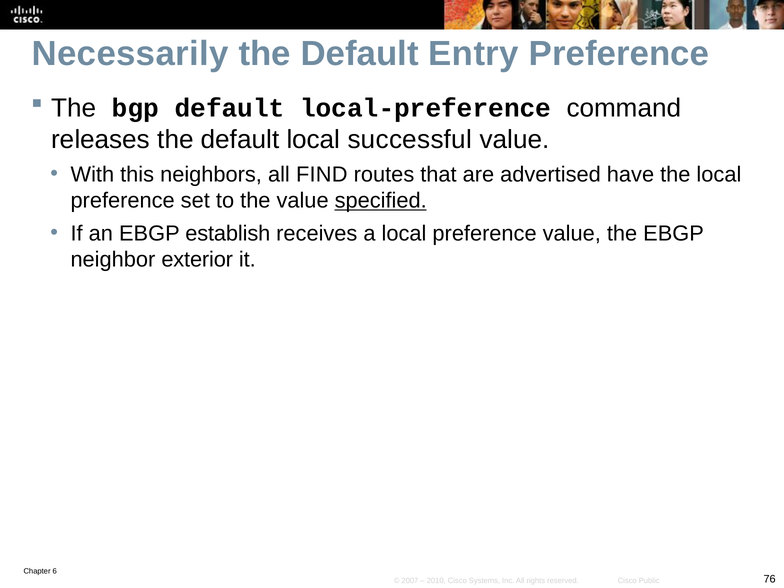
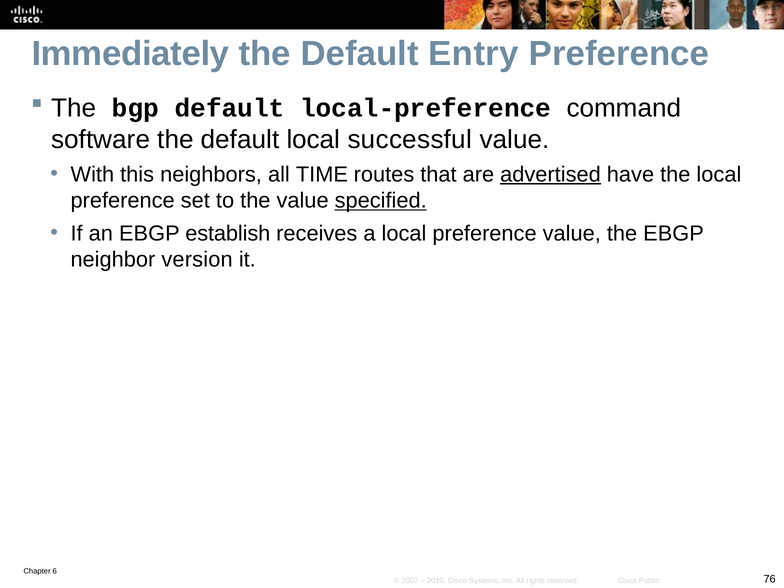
Necessarily: Necessarily -> Immediately (130, 54)
releases: releases -> software (101, 139)
FIND: FIND -> TIME (322, 174)
advertised underline: none -> present (550, 174)
exterior: exterior -> version (197, 259)
